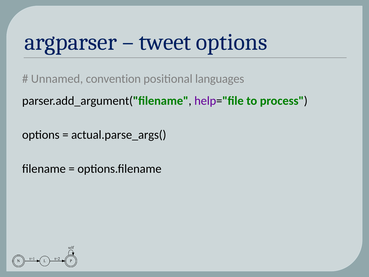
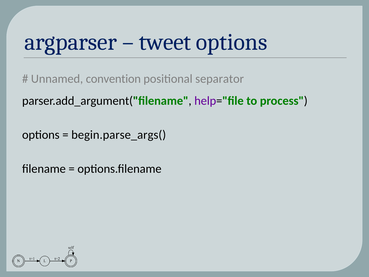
languages: languages -> separator (220, 79)
actual.parse_args(: actual.parse_args( -> begin.parse_args( (119, 135)
